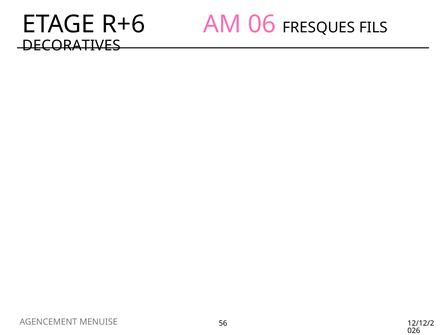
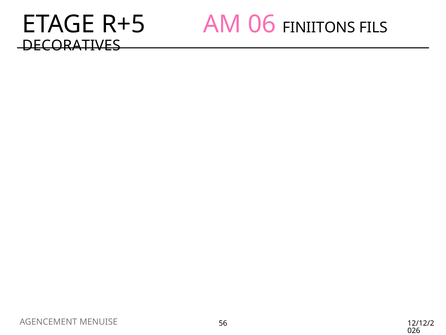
R+6: R+6 -> R+5 (123, 24)
FRESQUES: FRESQUES -> FINIITONS (319, 27)
